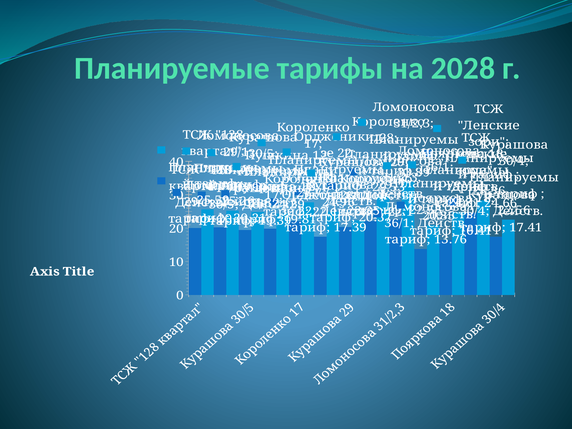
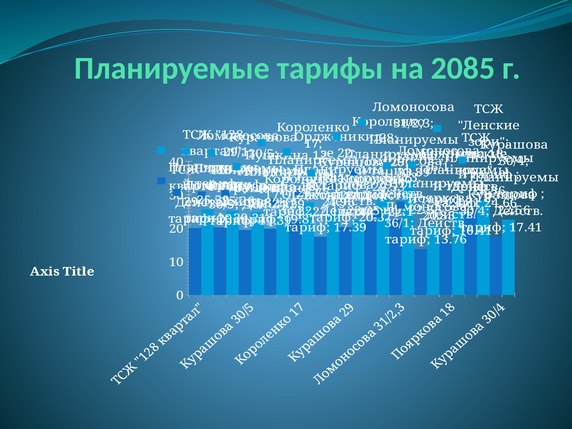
2028: 2028 -> 2085 (463, 68)
